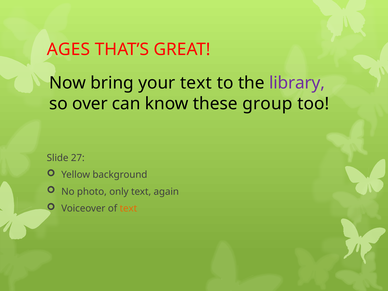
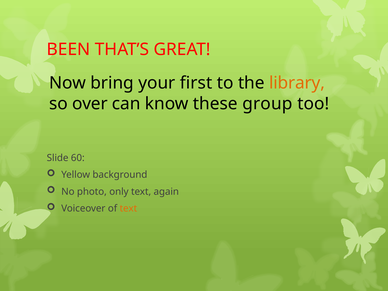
AGES: AGES -> BEEN (69, 49)
your text: text -> first (196, 83)
library colour: purple -> orange (297, 83)
27: 27 -> 60 (78, 158)
